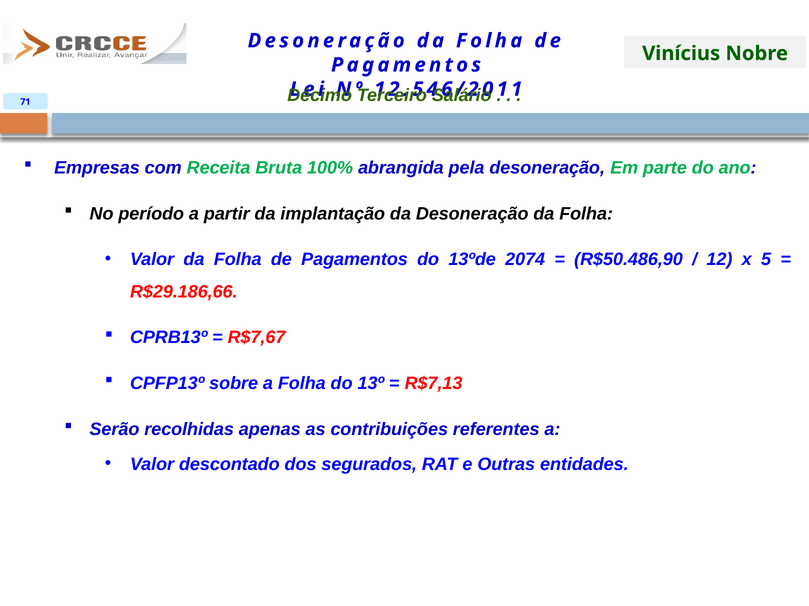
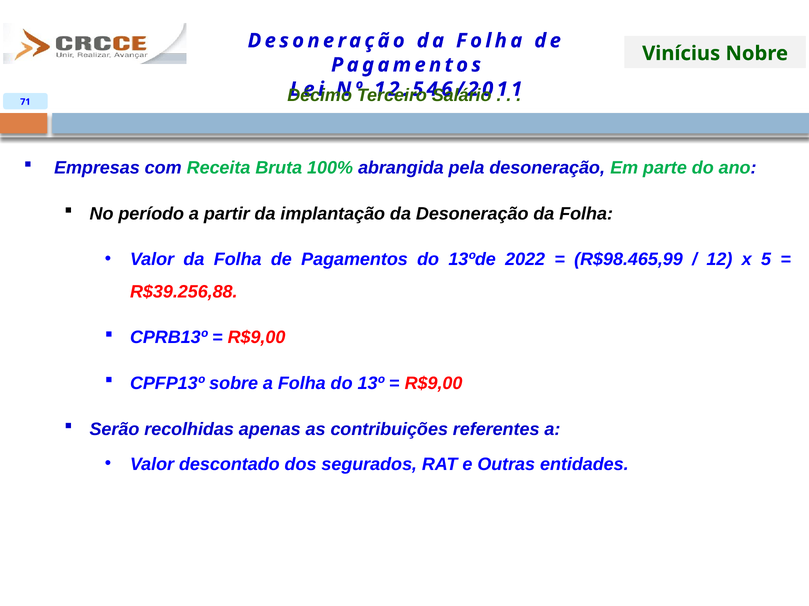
2074: 2074 -> 2022 (525, 260)
R$50.486,90: R$50.486,90 -> R$98.465,99 (629, 260)
R$29.186,66: R$29.186,66 -> R$39.256,88 (184, 292)
R$7,67: R$7,67 -> R$9,00 (257, 338)
R$7,13: R$7,13 -> R$9,00 (434, 384)
